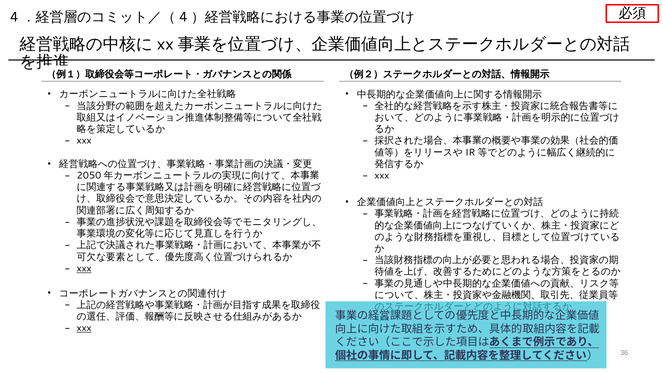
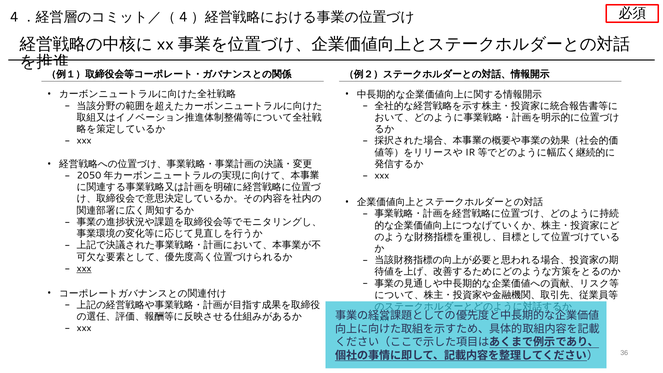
xxx underline: present -> none (84, 328)
